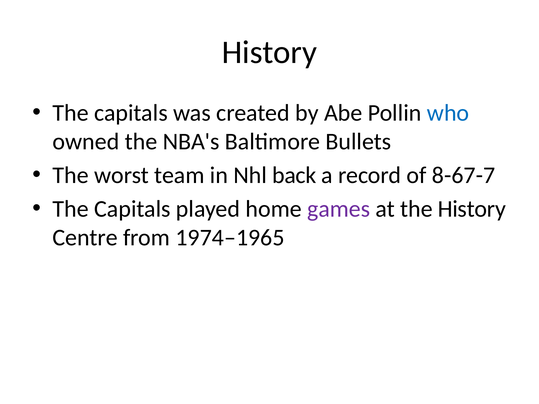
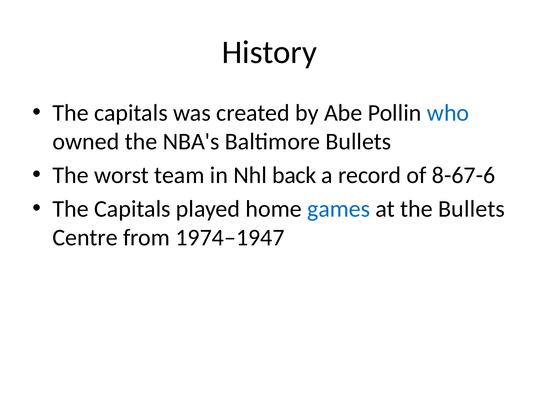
8-67-7: 8-67-7 -> 8-67-6 (464, 175)
games colour: purple -> blue (339, 209)
the History: History -> Bullets (472, 209)
1974–1965: 1974–1965 -> 1974–1947 (230, 238)
